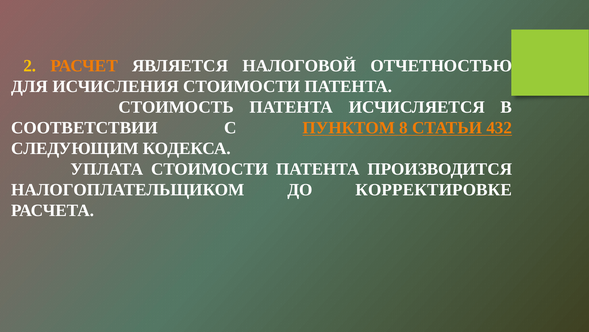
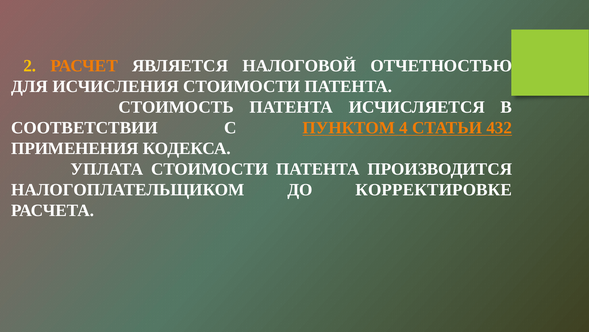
8: 8 -> 4 (404, 127)
СЛЕДУЮЩИМ: СЛЕДУЮЩИМ -> ПРИМЕНЕНИЯ (75, 148)
